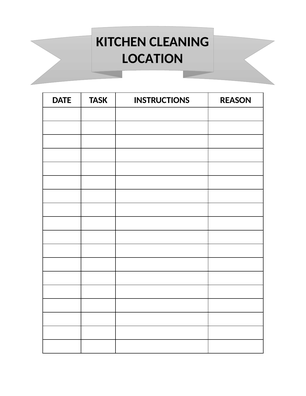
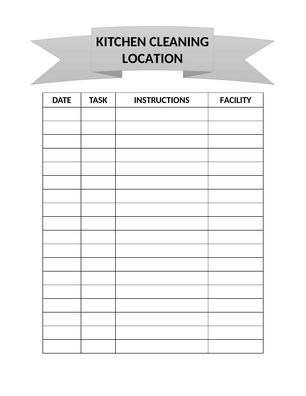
REASON: REASON -> FACILITY (236, 100)
